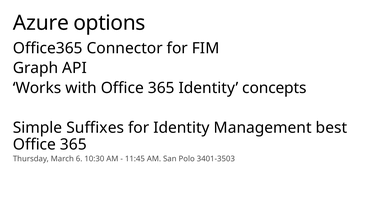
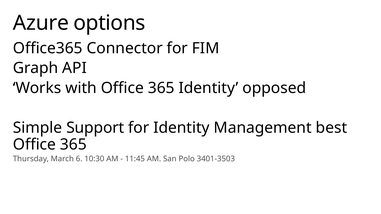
concepts: concepts -> opposed (274, 88)
Suffixes: Suffixes -> Support (95, 128)
